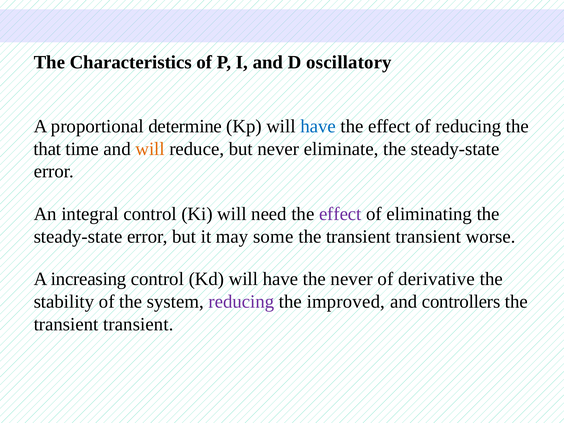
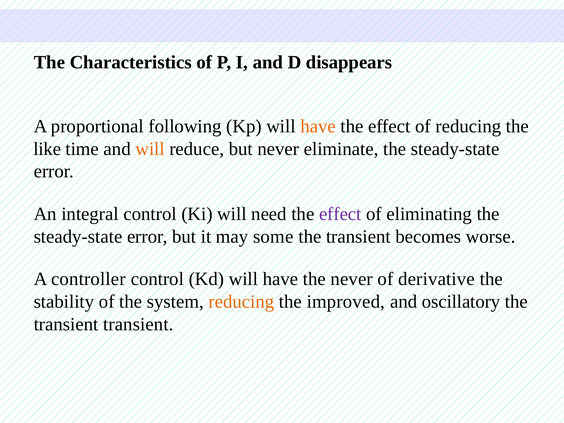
oscillatory: oscillatory -> disappears (349, 62)
determine: determine -> following (185, 126)
have colour: blue -> orange (318, 126)
that: that -> like (47, 149)
transient: transient -> becomes (428, 237)
increasing: increasing -> controller (88, 279)
reducing colour: purple -> orange (241, 302)
controllers: controllers -> oscillatory (461, 302)
